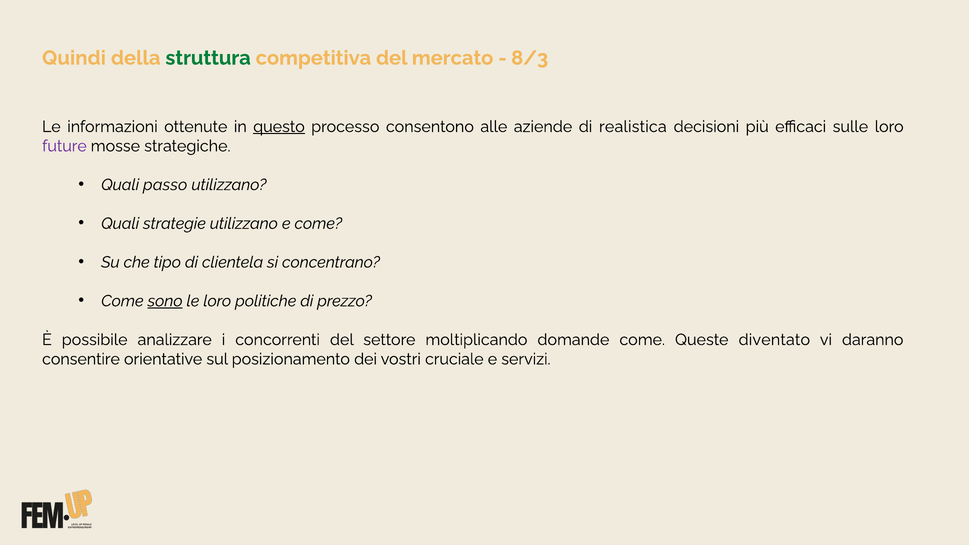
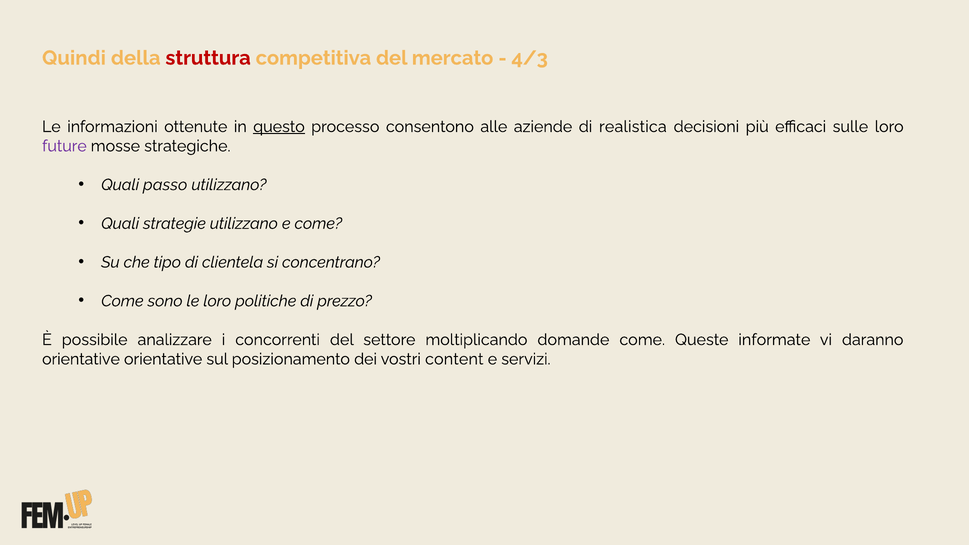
struttura colour: green -> red (208, 58)
8/3: 8/3 -> 4/3 (530, 58)
sono underline: present -> none (165, 301)
diventato: diventato -> informate (774, 340)
consentire: consentire -> orientative (81, 359)
cruciale: cruciale -> content (454, 359)
